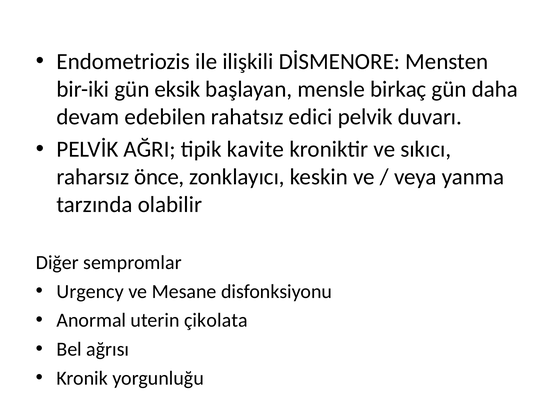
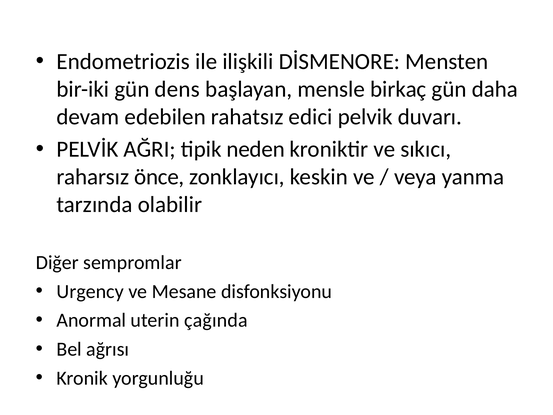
eksik: eksik -> dens (177, 89)
kavite: kavite -> neden (256, 149)
çikolata: çikolata -> çağında (216, 320)
